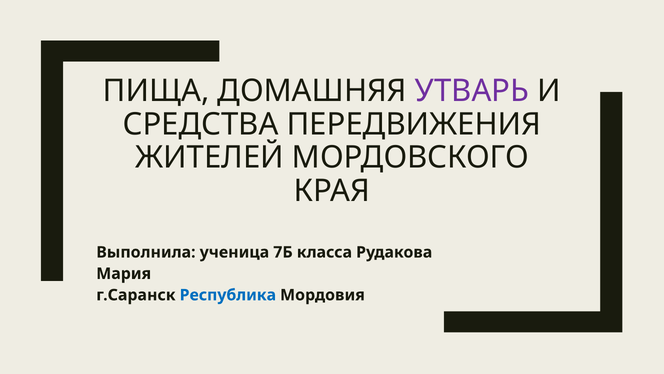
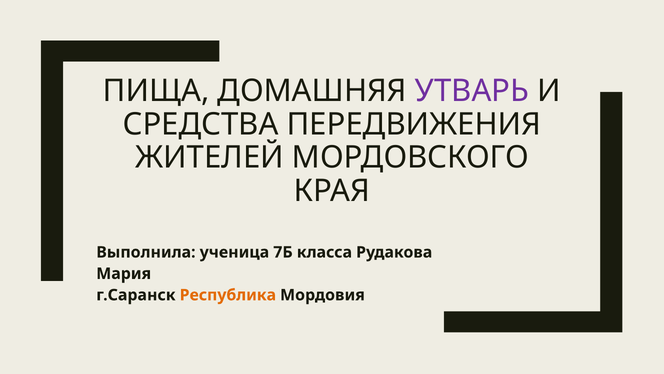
Республика colour: blue -> orange (228, 295)
